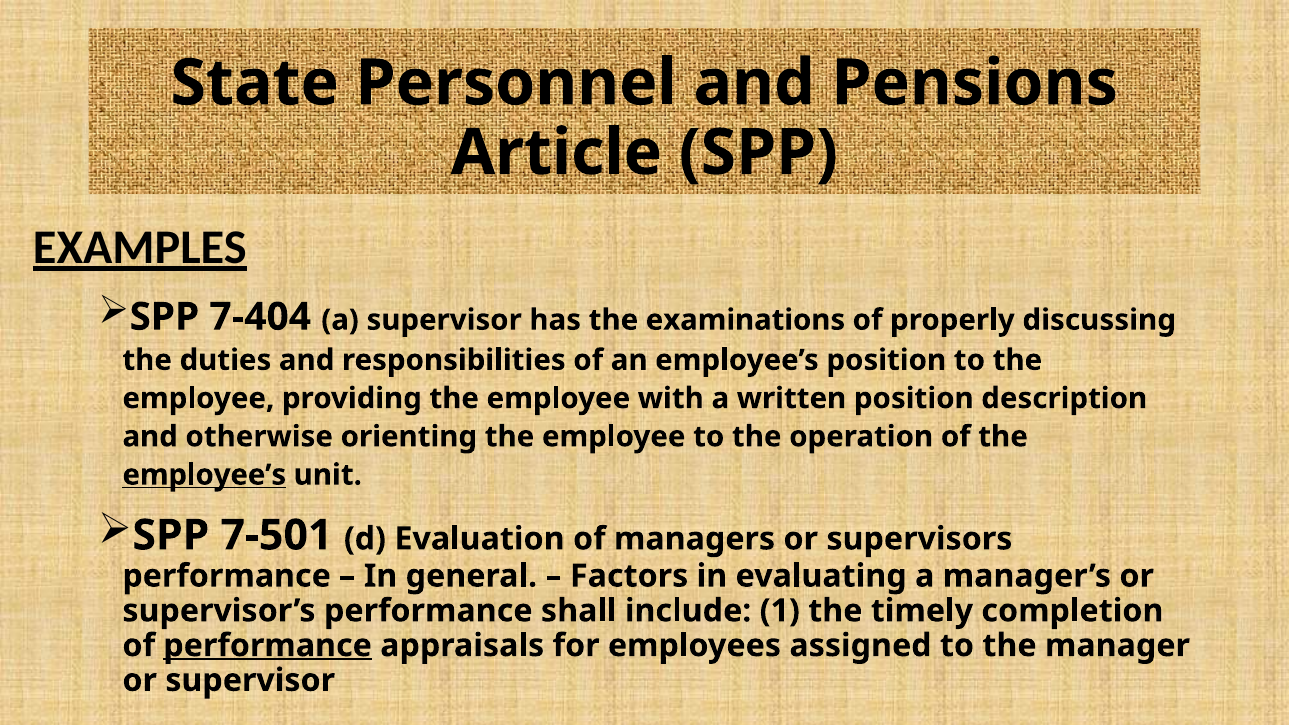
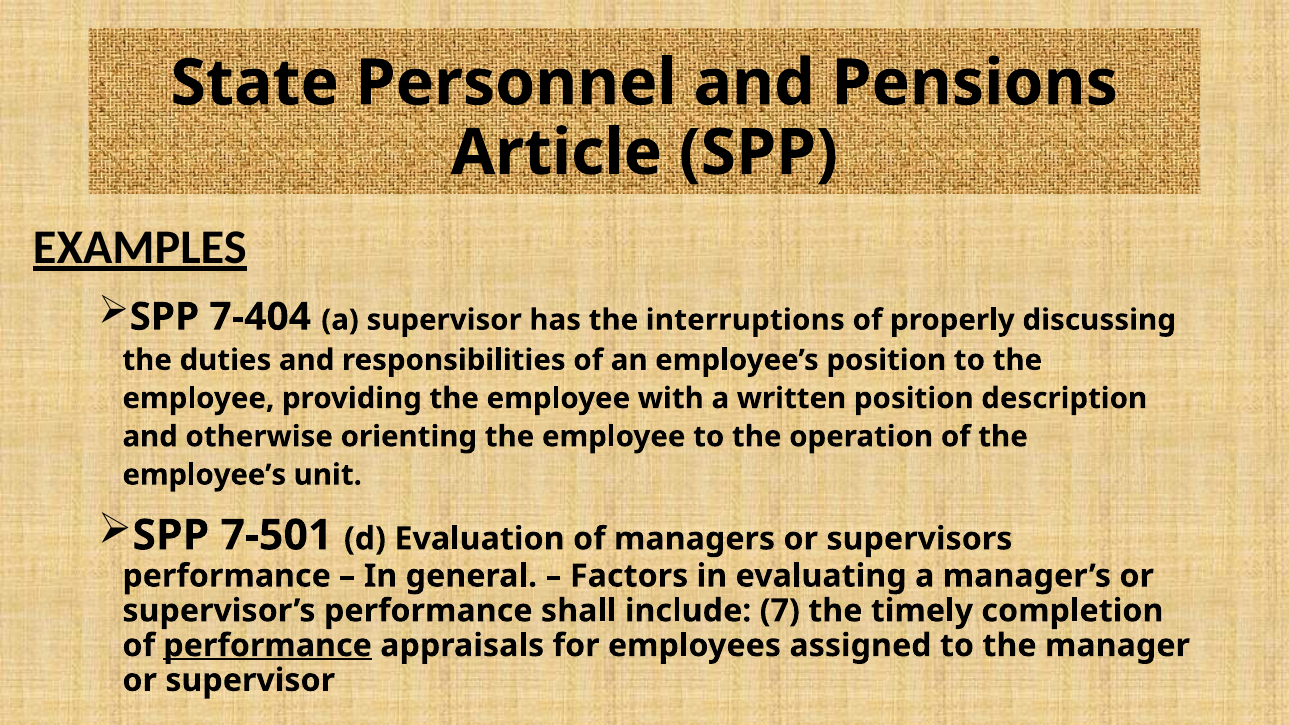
examinations: examinations -> interruptions (745, 320)
employee’s underline: present -> none (204, 475)
1: 1 -> 7 (780, 611)
